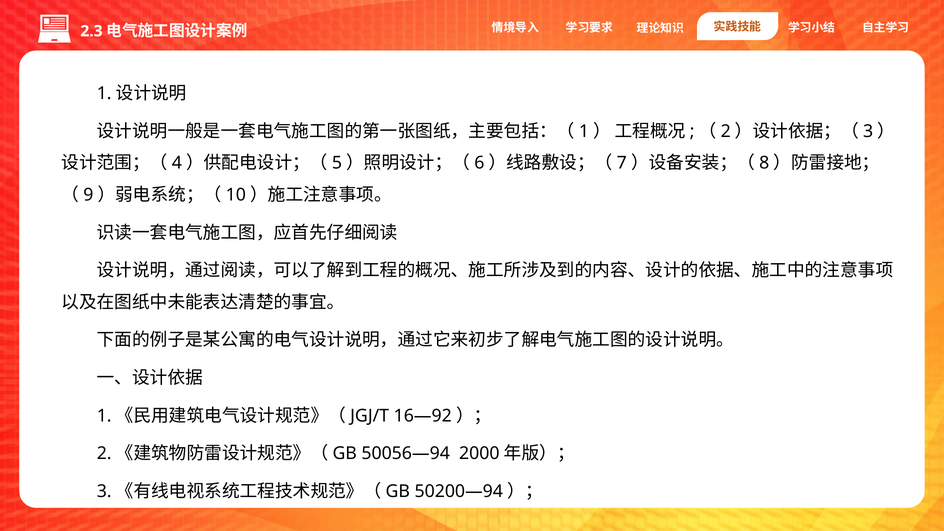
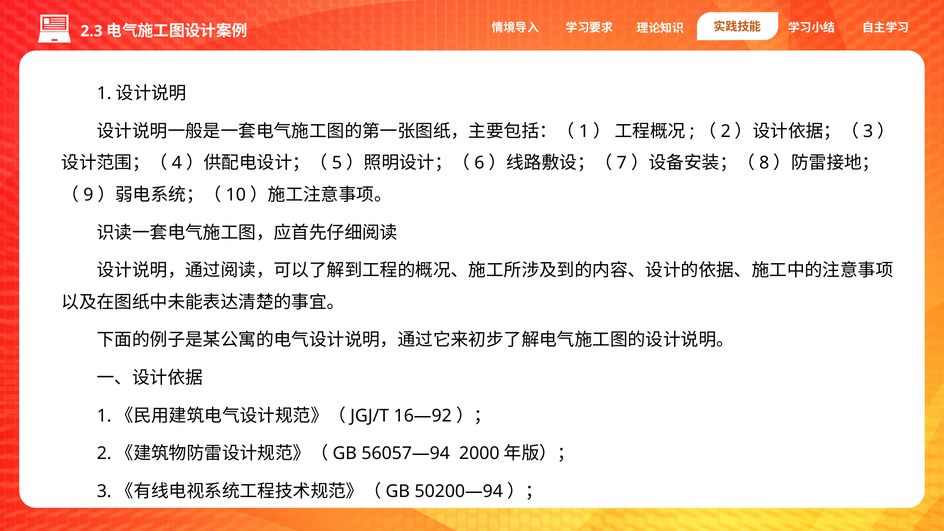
50056—94: 50056—94 -> 56057—94 (406, 453)
